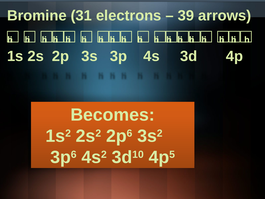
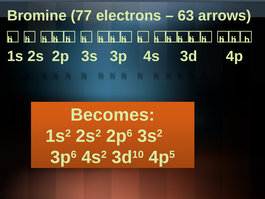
31: 31 -> 77 (81, 16)
39: 39 -> 63 (186, 16)
